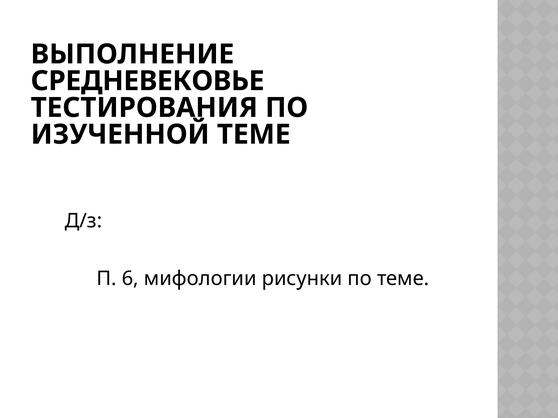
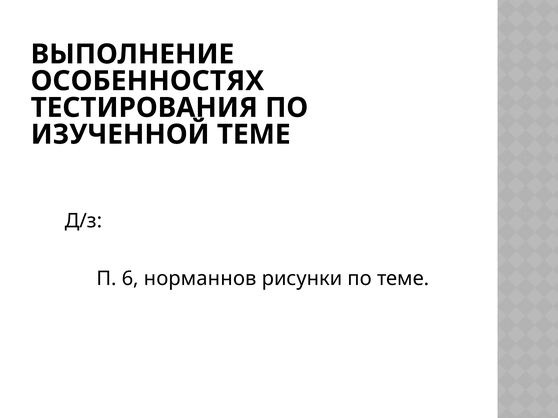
СРЕДНЕВЕКОВЬЕ: СРЕДНЕВЕКОВЬЕ -> ОСОБЕННОСТЯХ (147, 81)
мифологии: мифологии -> норманнов (200, 279)
